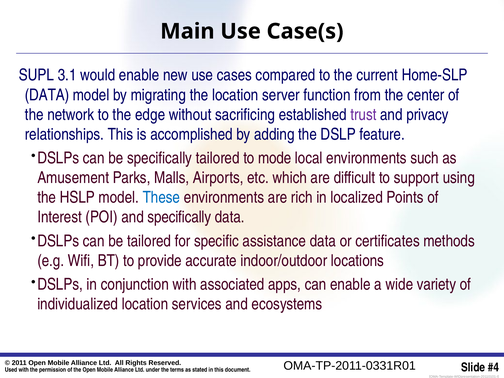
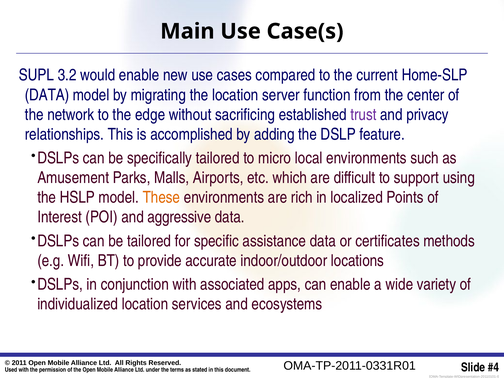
3.1: 3.1 -> 3.2 (67, 75)
mode: mode -> micro (275, 158)
These colour: blue -> orange (161, 197)
and specifically: specifically -> aggressive (179, 217)
